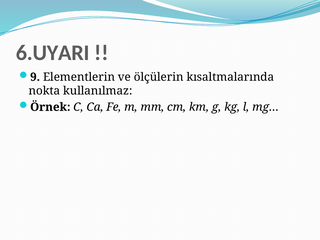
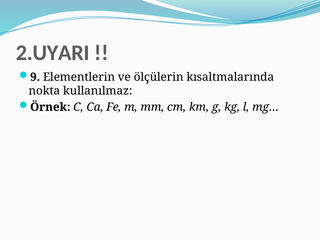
6.UYARI: 6.UYARI -> 2.UYARI (53, 53)
